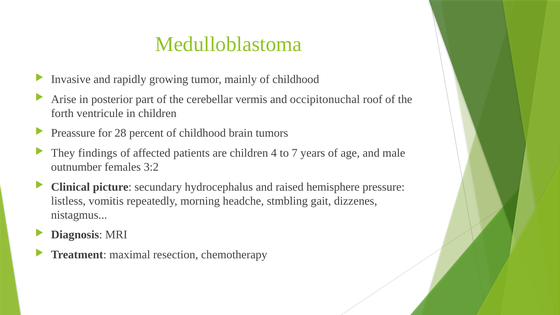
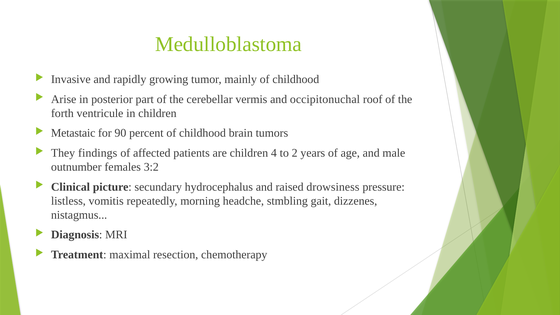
Preassure: Preassure -> Metastaic (73, 133)
28: 28 -> 90 (120, 133)
7: 7 -> 2 (295, 153)
hemisphere: hemisphere -> drowsiness (333, 187)
